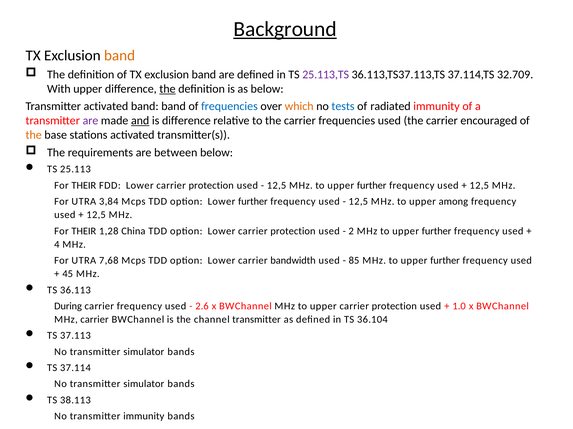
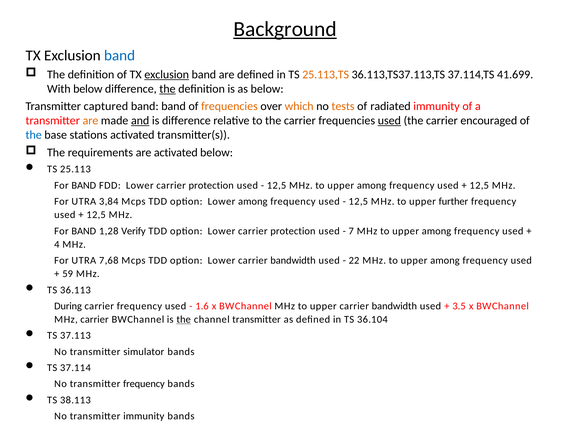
band colour: orange -> blue (120, 56)
exclusion underline: none -> present (167, 75)
25.113,TS colour: purple -> orange (326, 75)
32.709: 32.709 -> 41.699 (515, 75)
With upper: upper -> below (88, 89)
Transmitter activated: activated -> captured (106, 107)
frequencies colour: blue -> orange (229, 107)
tests colour: blue -> orange (343, 107)
are colour: purple -> orange (90, 121)
used underline: none -> present (389, 121)
the colour: orange -> blue (34, 135)
are between: between -> activated (176, 153)
THEIR: THEIR -> BAND (84, 186)
further: further -> among (372, 186)
Lower further: further -> among (253, 202)
among: among -> further (453, 202)
THEIR: THEIR -> BAND (84, 231)
China: China -> Verify (133, 231)
2: 2 -> 7 (351, 231)
further: further -> among (437, 231)
85: 85 -> 22 (354, 261)
further: further -> among (445, 261)
45: 45 -> 59 (68, 274)
2.6: 2.6 -> 1.6 (202, 307)
upper carrier protection: protection -> bandwidth (394, 307)
1.0: 1.0 -> 3.5 (459, 307)
the underline: none -> present (184, 320)
simulator: simulator -> frequency (144, 385)
